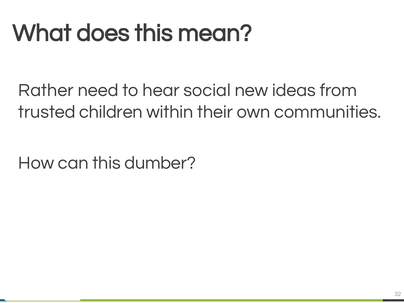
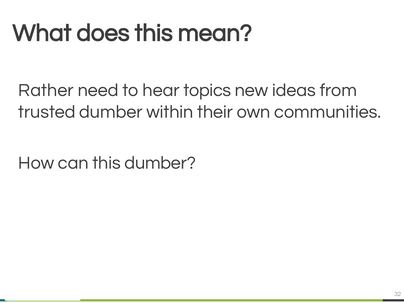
social: social -> topics (207, 90)
trusted children: children -> dumber (111, 112)
